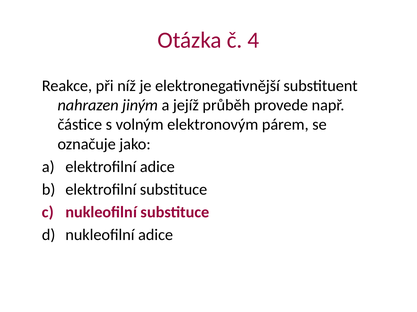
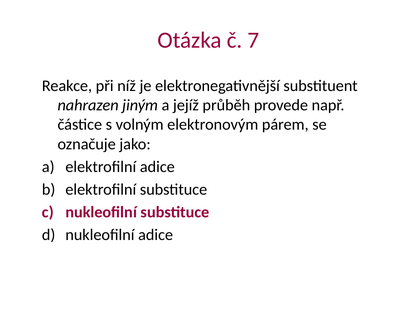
4: 4 -> 7 (254, 40)
